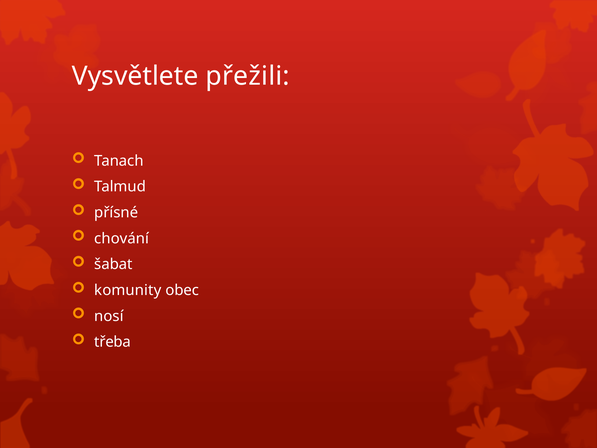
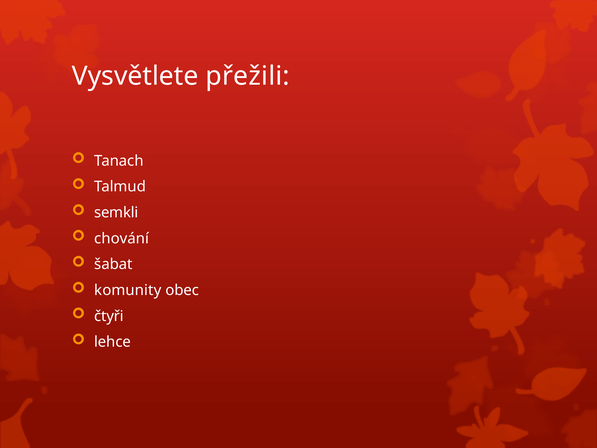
přísné: přísné -> semkli (116, 212)
nosí: nosí -> čtyři (109, 316)
třeba: třeba -> lehce (113, 342)
